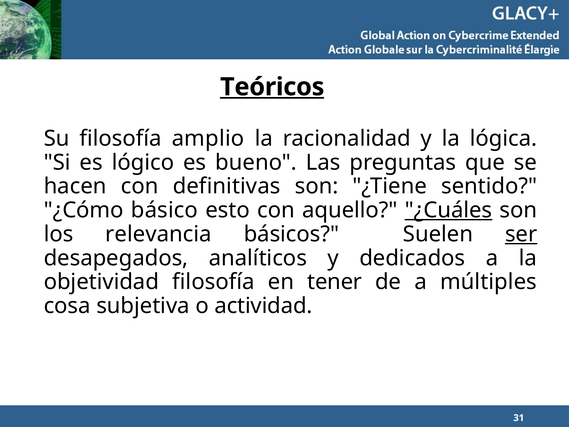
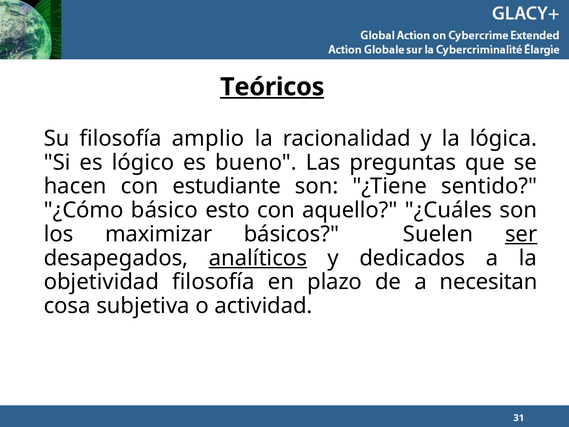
definitivas: definitivas -> estudiante (227, 186)
¿Cuáles underline: present -> none (448, 210)
relevancia: relevancia -> maximizar (159, 234)
analíticos underline: none -> present (258, 258)
tener: tener -> plazo (335, 282)
múltiples: múltiples -> necesitan (489, 282)
